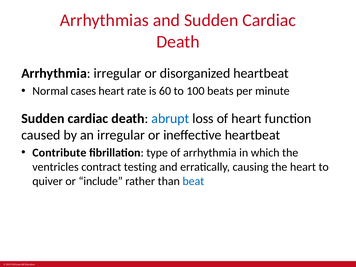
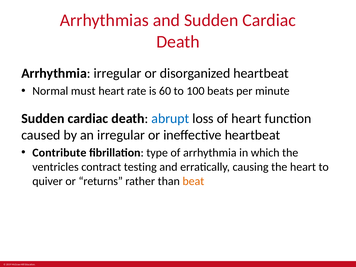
cases: cases -> must (83, 91)
include: include -> returns (101, 181)
beat colour: blue -> orange (193, 181)
